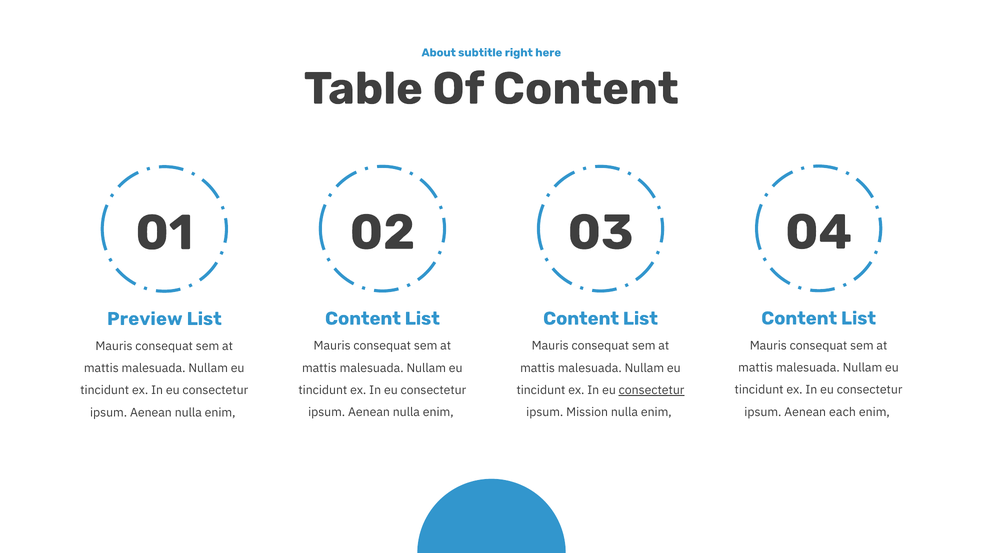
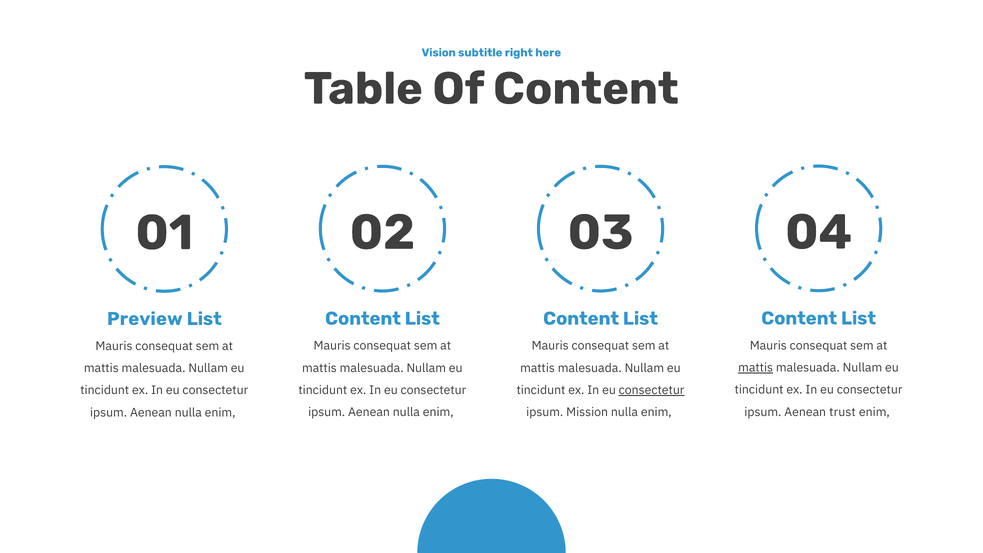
About: About -> Vision (439, 53)
mattis underline: none -> present (756, 368)
each: each -> trust (843, 412)
